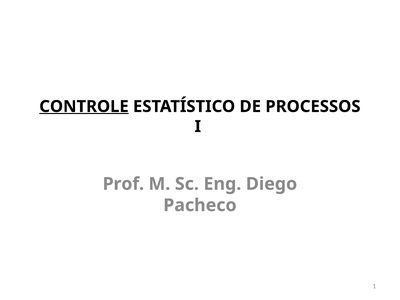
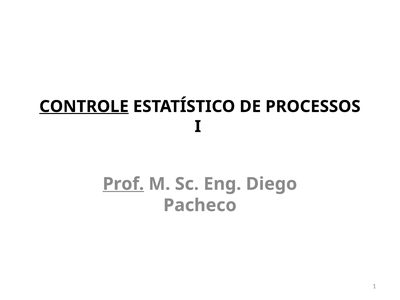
Prof underline: none -> present (123, 184)
